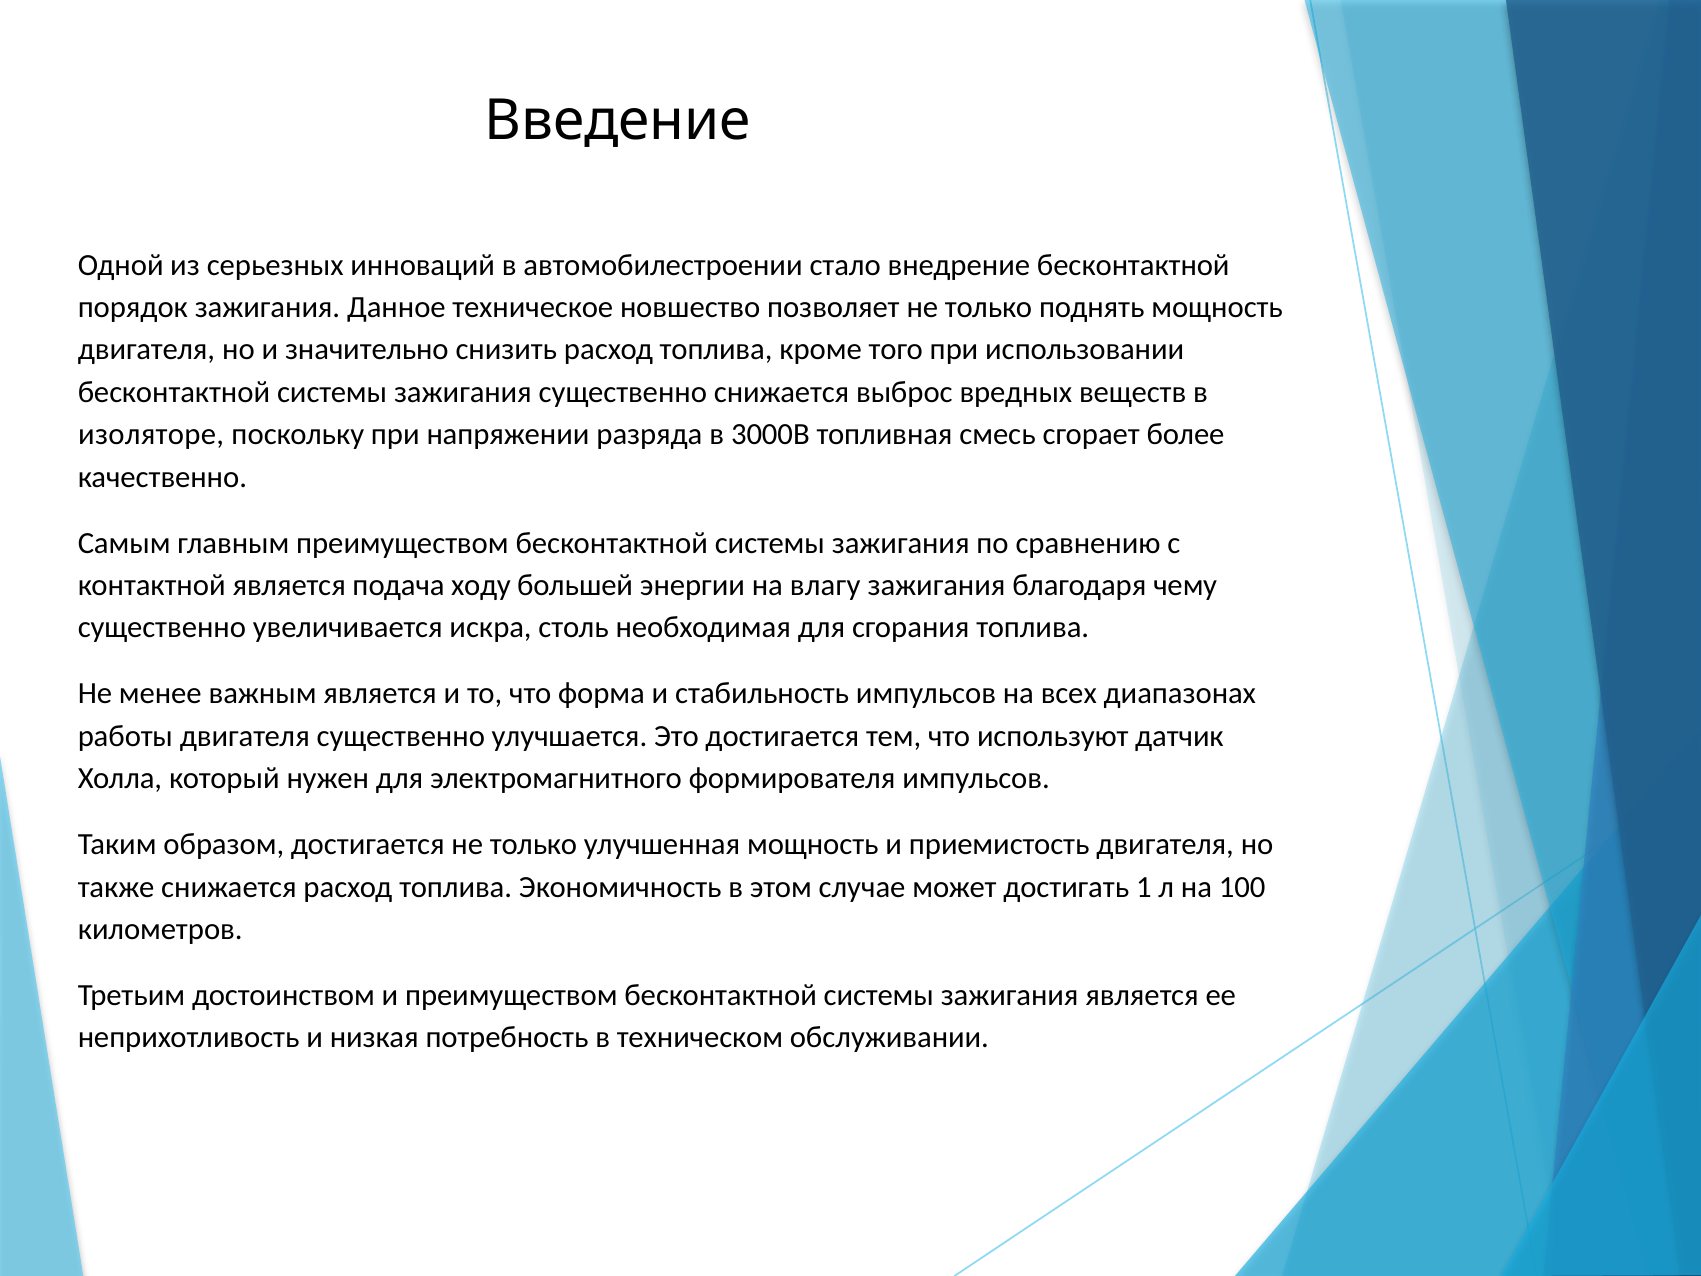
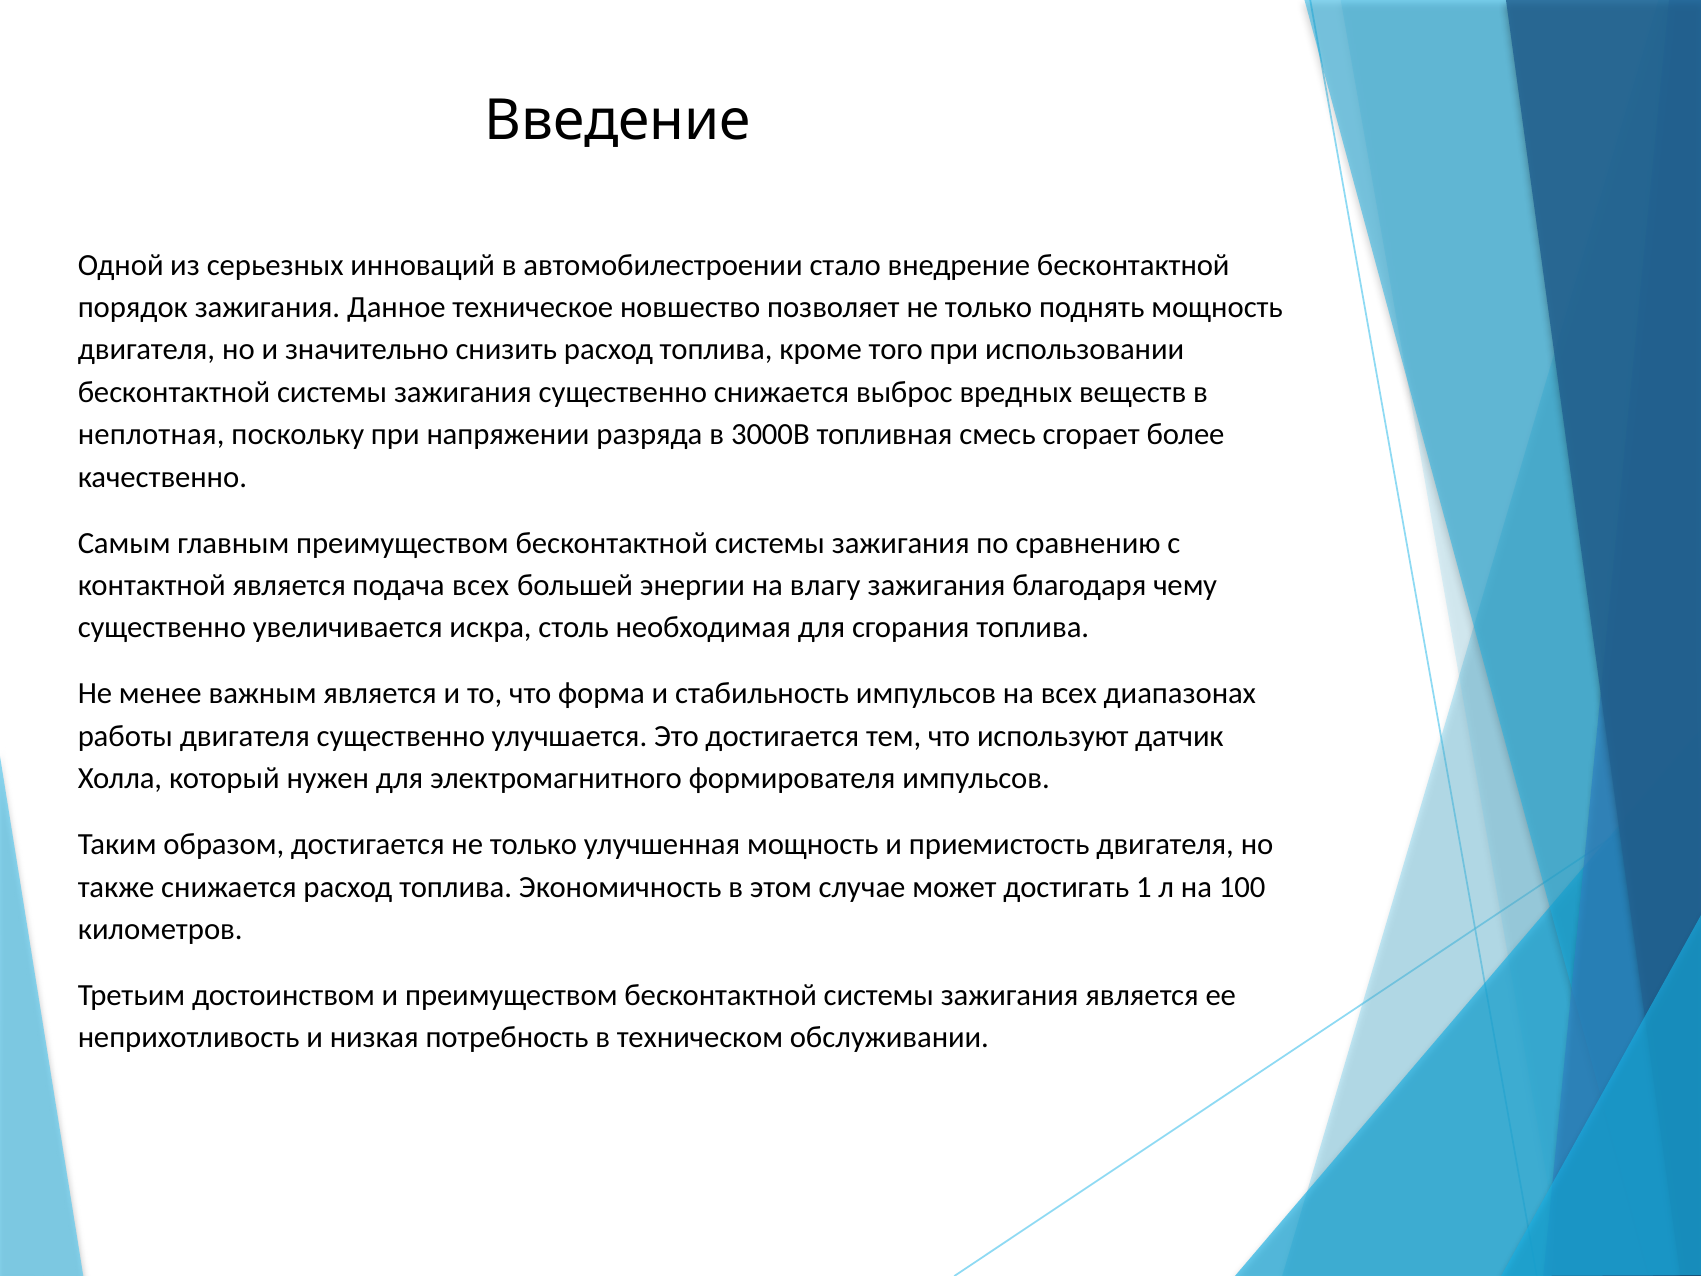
изоляторе: изоляторе -> неплотная (151, 434)
подача ходу: ходу -> всех (481, 585)
